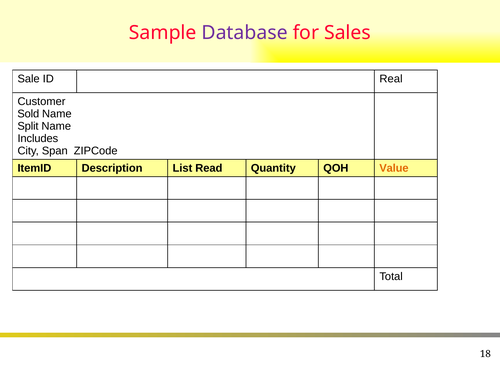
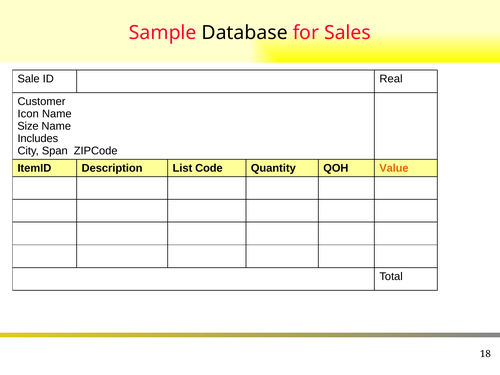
Database colour: purple -> black (245, 33)
Sold: Sold -> Icon (28, 114)
Split: Split -> Size (28, 126)
Read: Read -> Code (209, 168)
